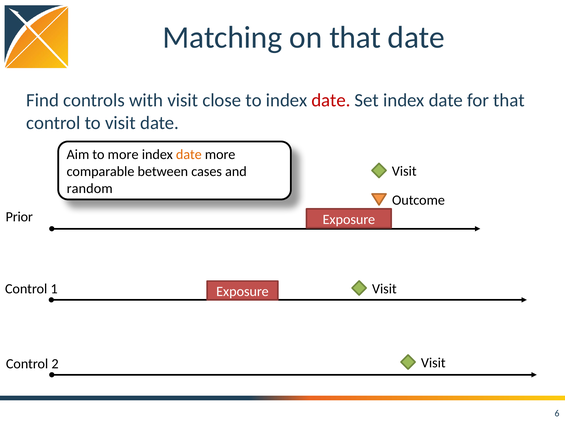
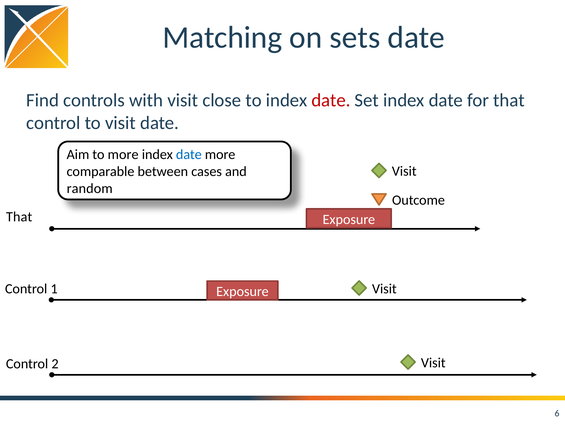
on that: that -> sets (355, 37)
date colour: orange -> blue (189, 154)
Prior: Prior -> That (19, 217)
